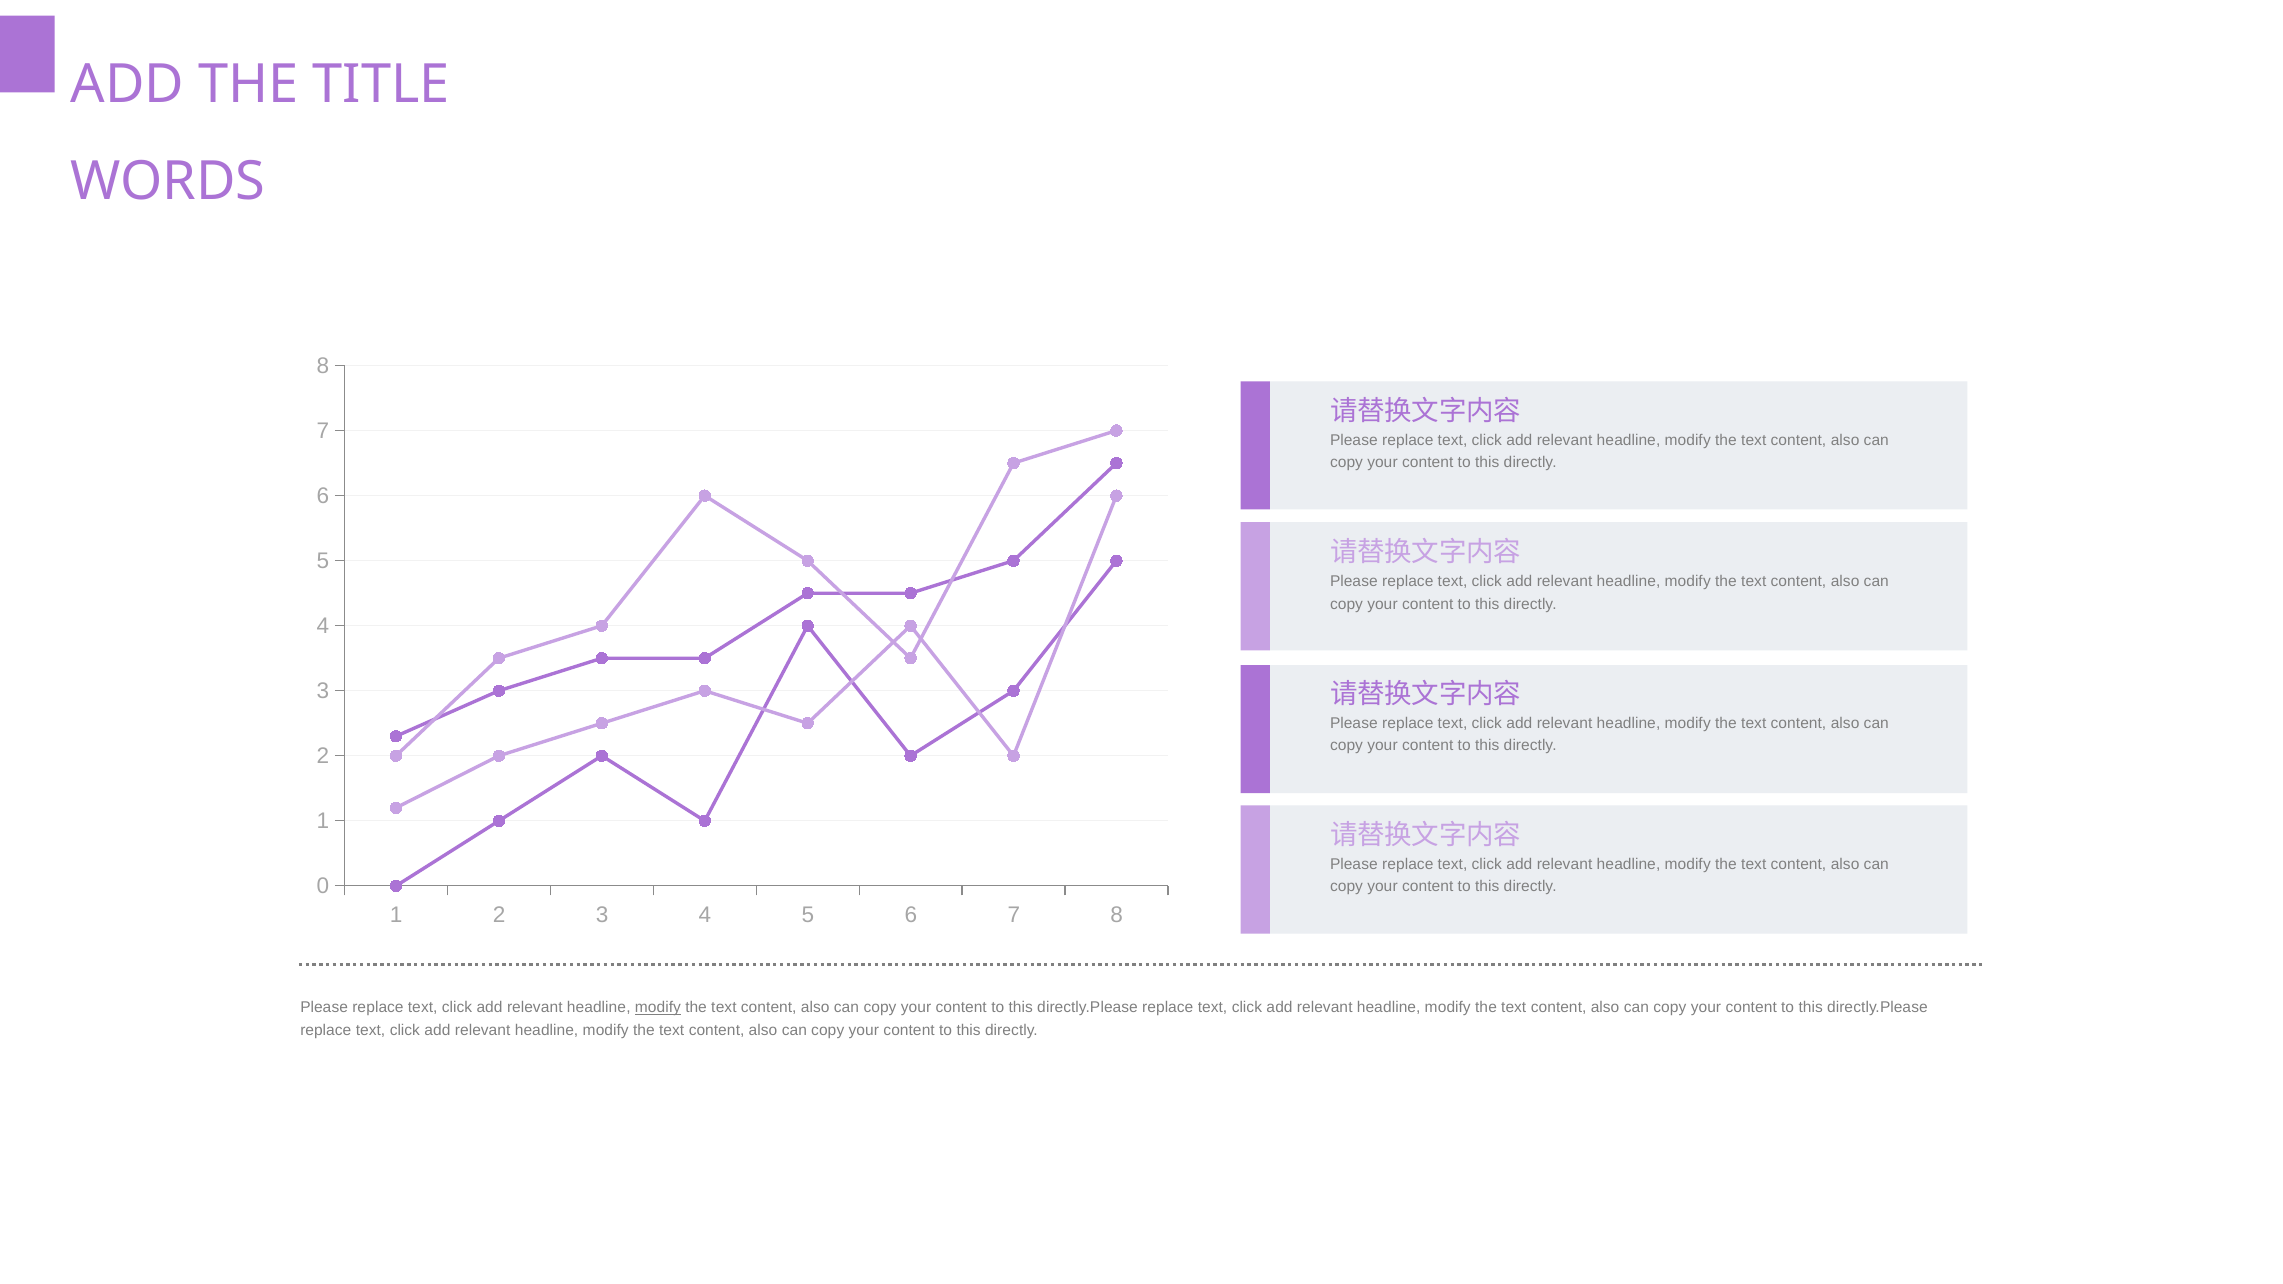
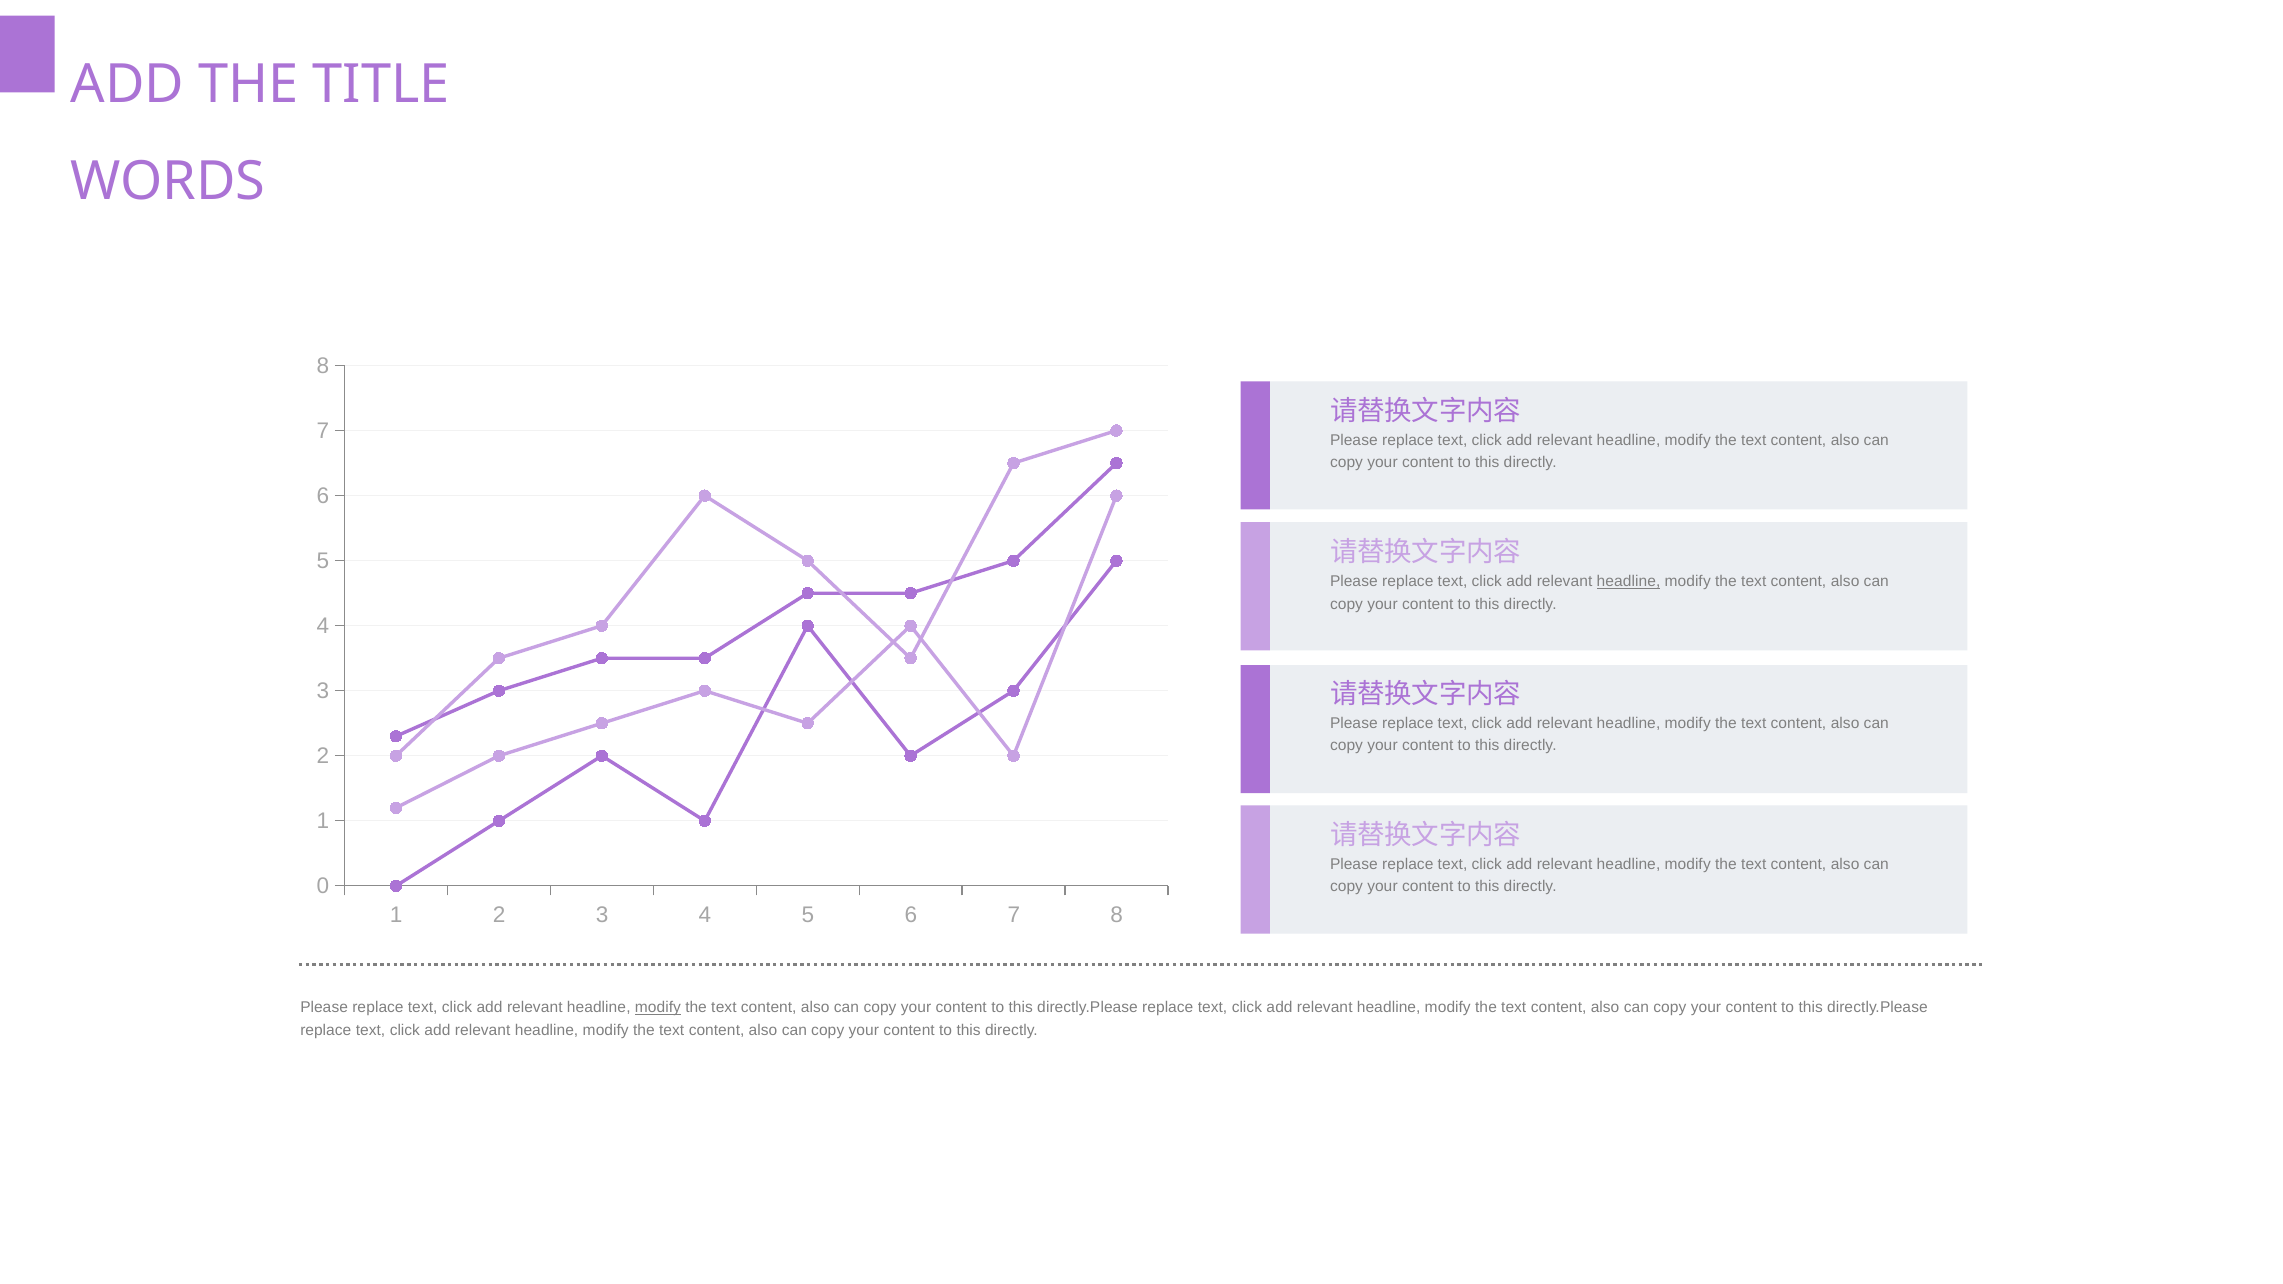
headline underline: none -> present (1629, 582)
